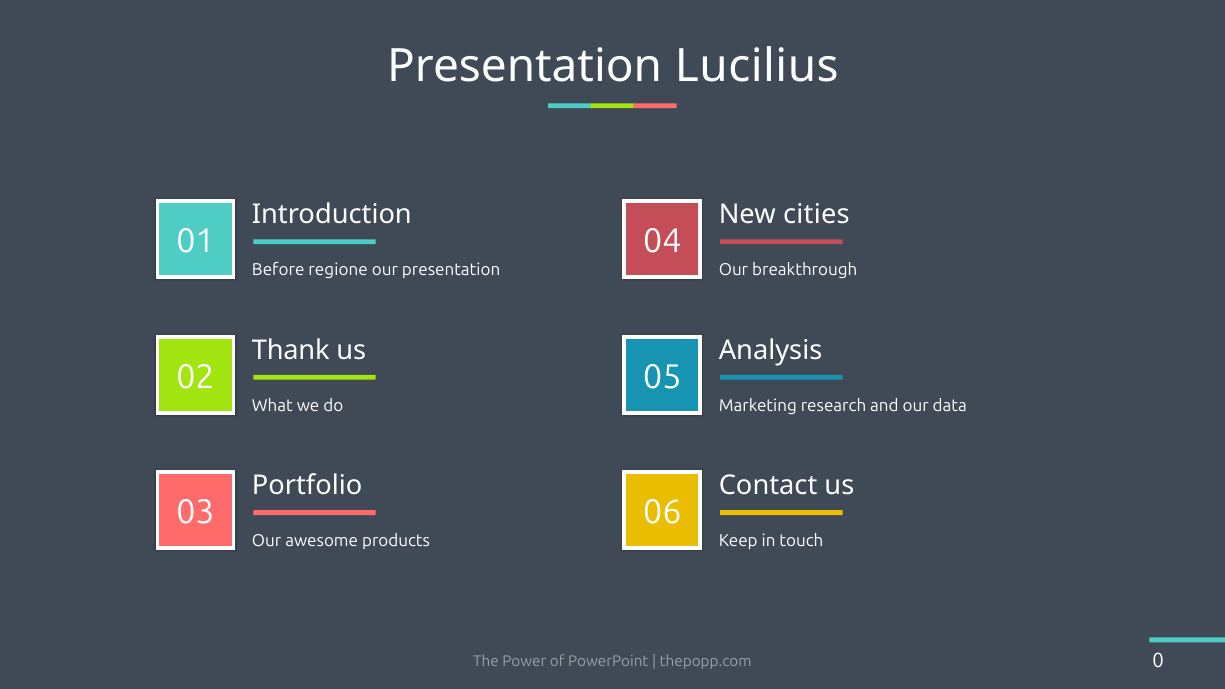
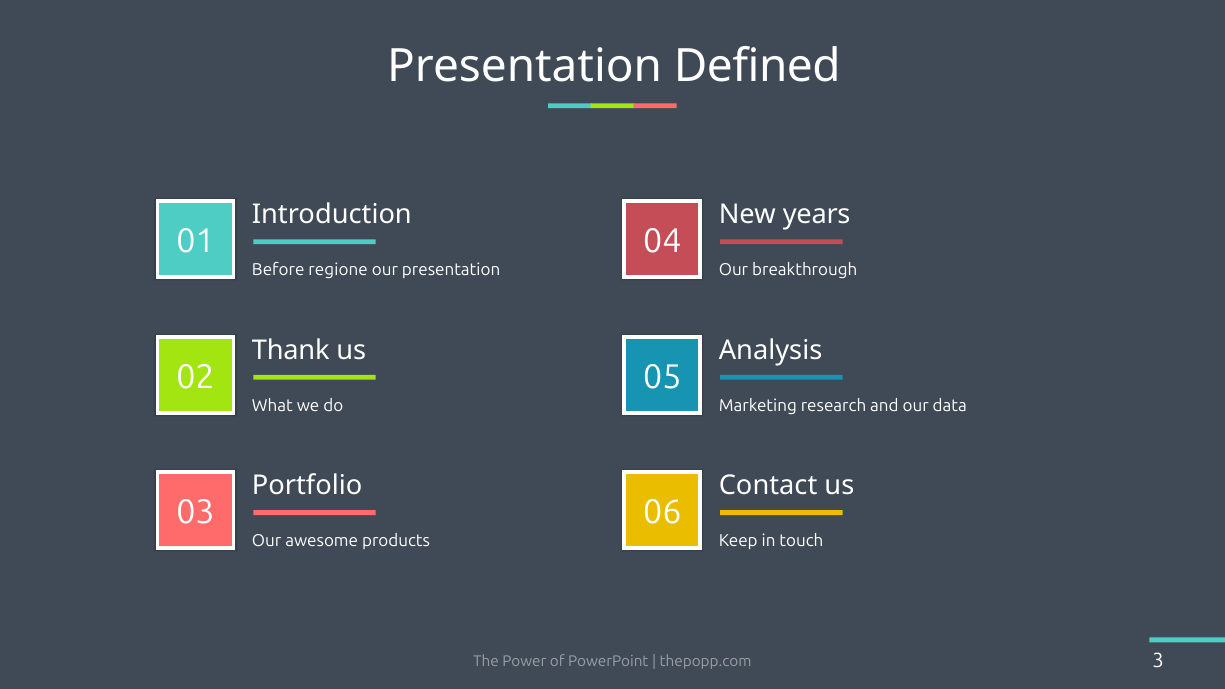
Lucilius: Lucilius -> Defined (757, 66)
cities: cities -> years (817, 215)
0: 0 -> 3 (1158, 661)
